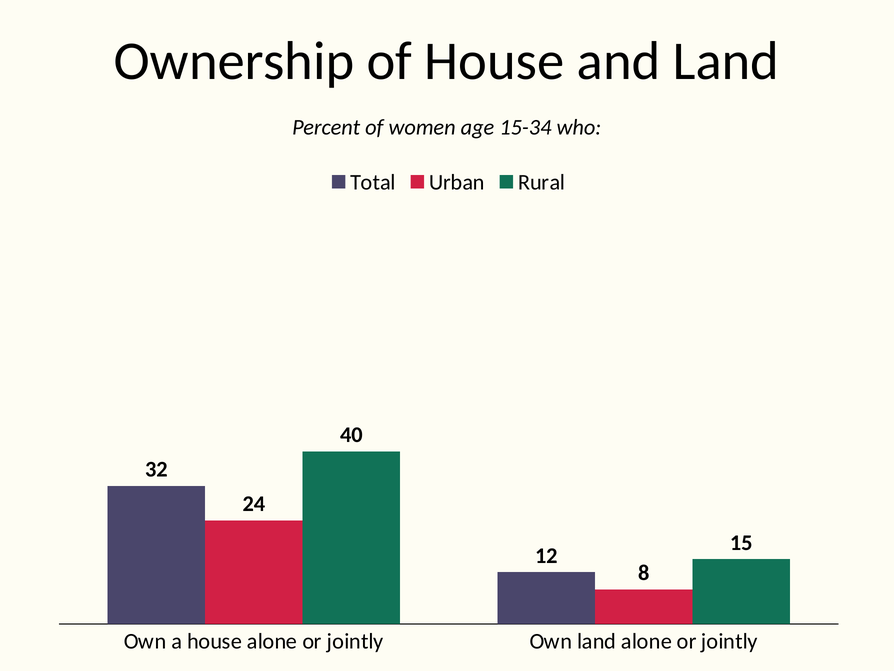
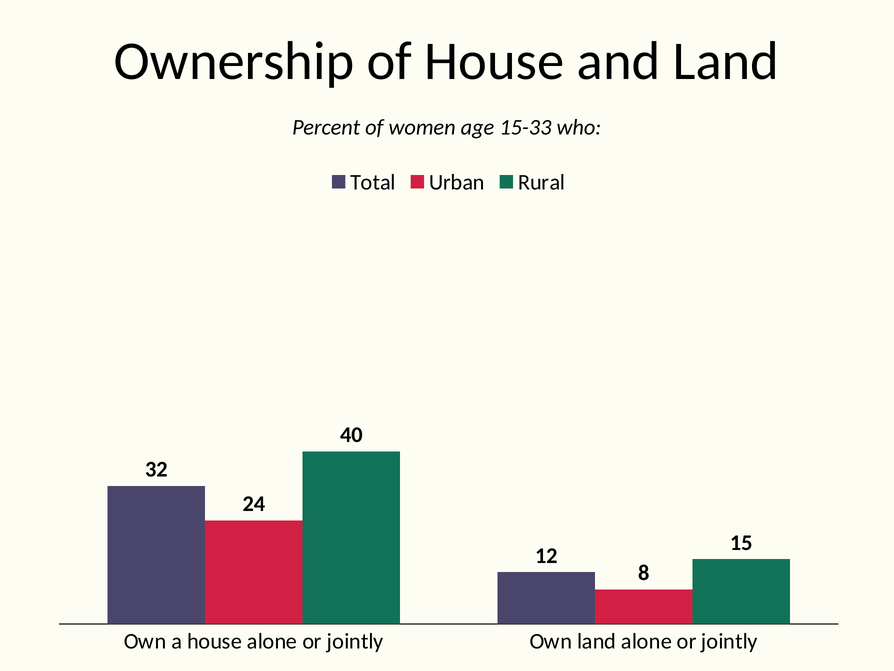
15-34: 15-34 -> 15-33 (525, 127)
